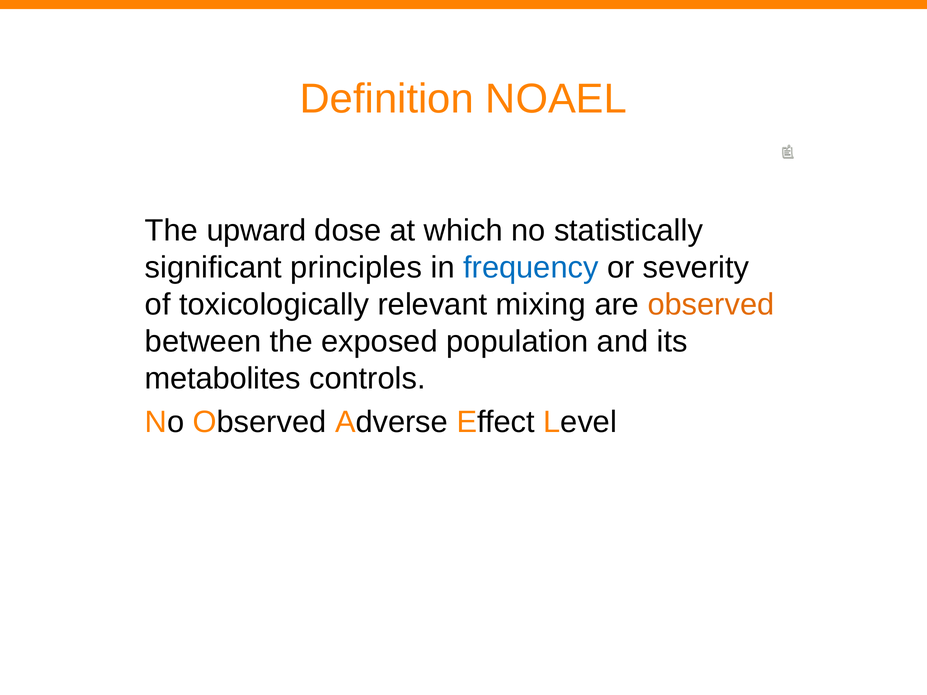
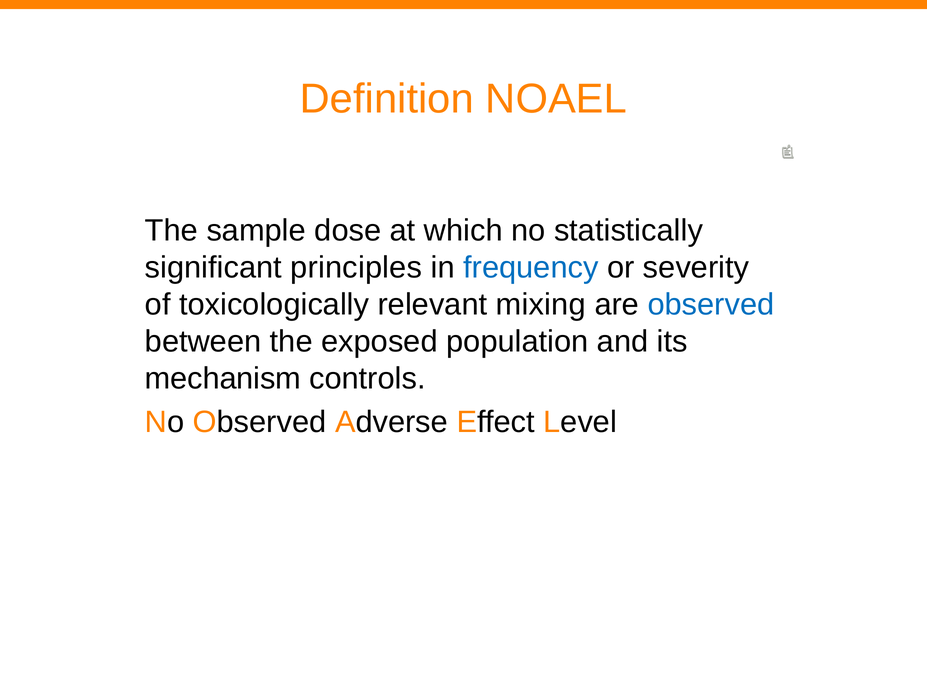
upward: upward -> sample (256, 231)
observed colour: orange -> blue (711, 305)
metabolites: metabolites -> mechanism (223, 379)
